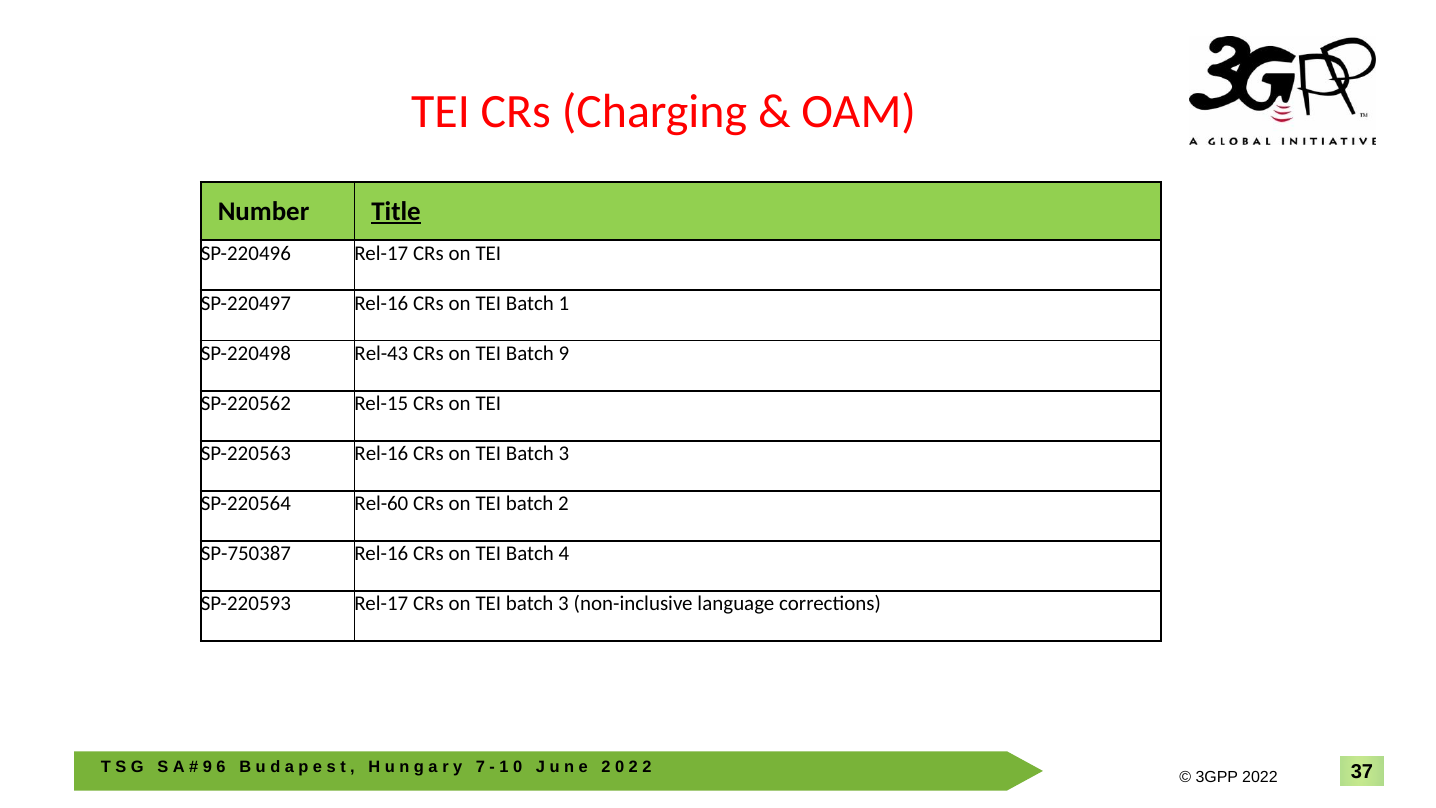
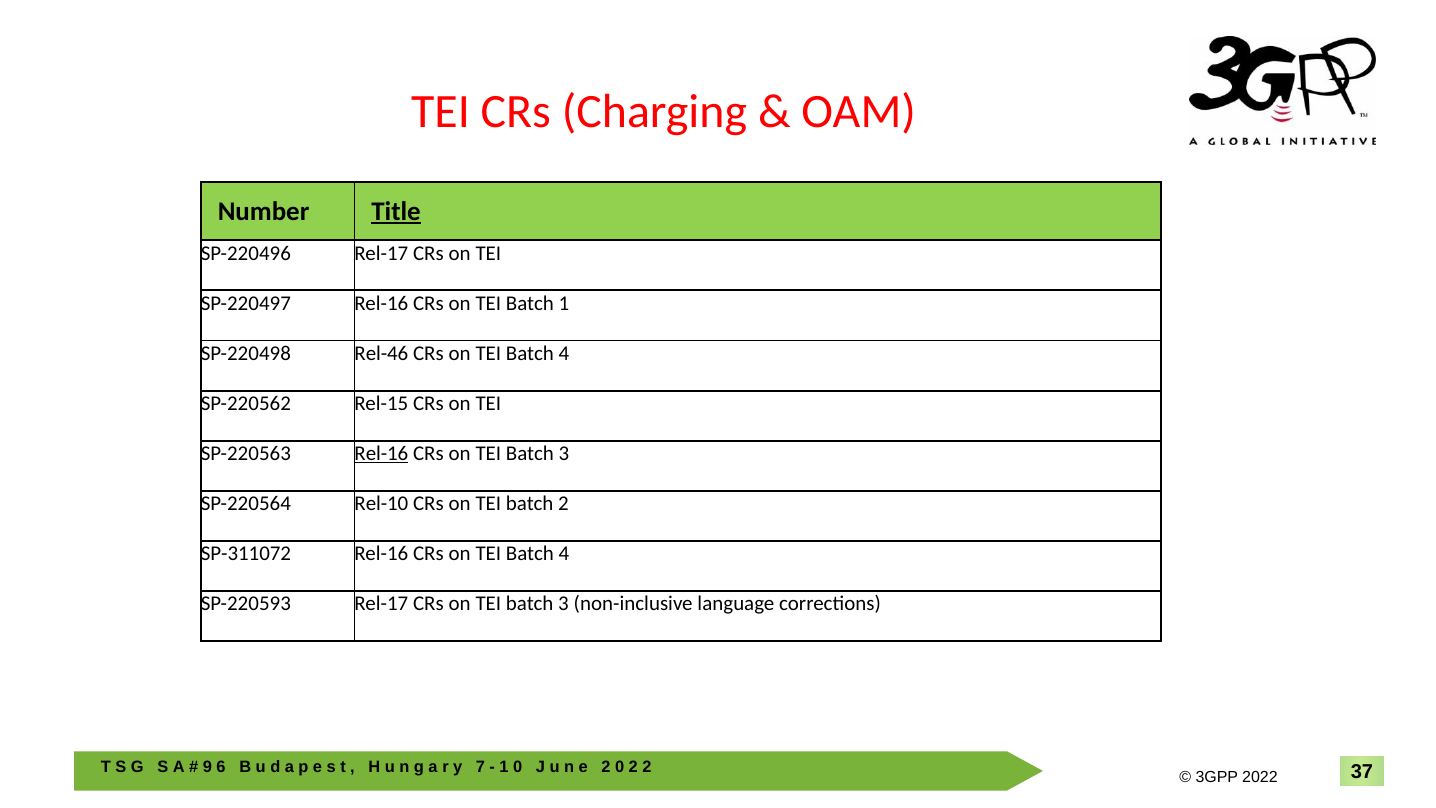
Rel-43: Rel-43 -> Rel-46 (381, 353)
9: 9 -> 4 (564, 353)
Rel-16 underline: none -> present (381, 454)
Rel-60: Rel-60 -> Rel-10 (381, 504)
SP-750387: SP-750387 -> SP-311072 (246, 554)
